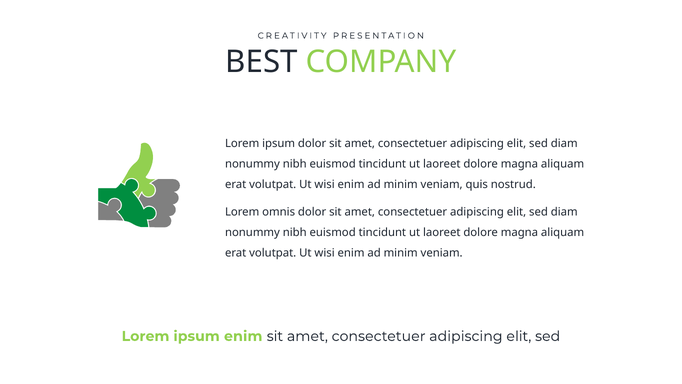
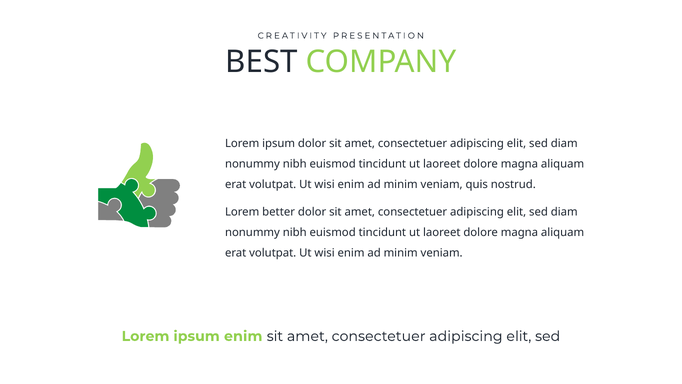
omnis: omnis -> better (279, 212)
